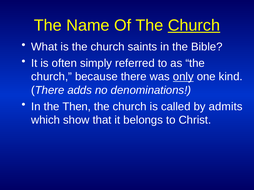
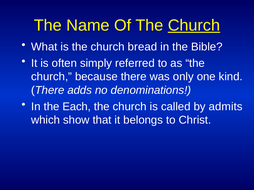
saints: saints -> bread (142, 47)
only underline: present -> none (183, 77)
Then: Then -> Each (77, 107)
